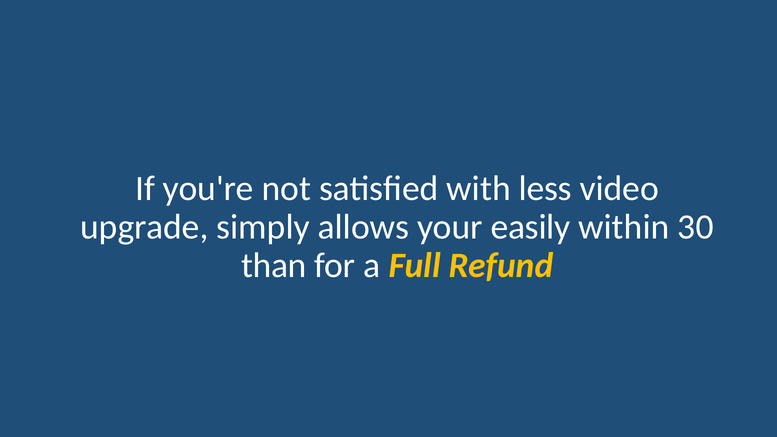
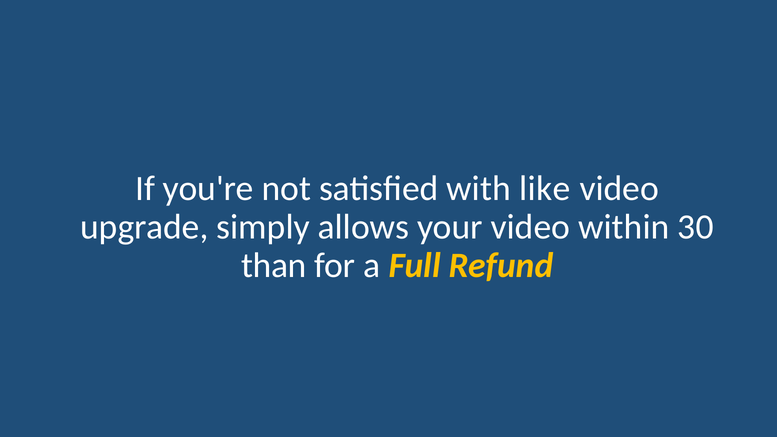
less: less -> like (545, 189)
your easily: easily -> video (530, 227)
